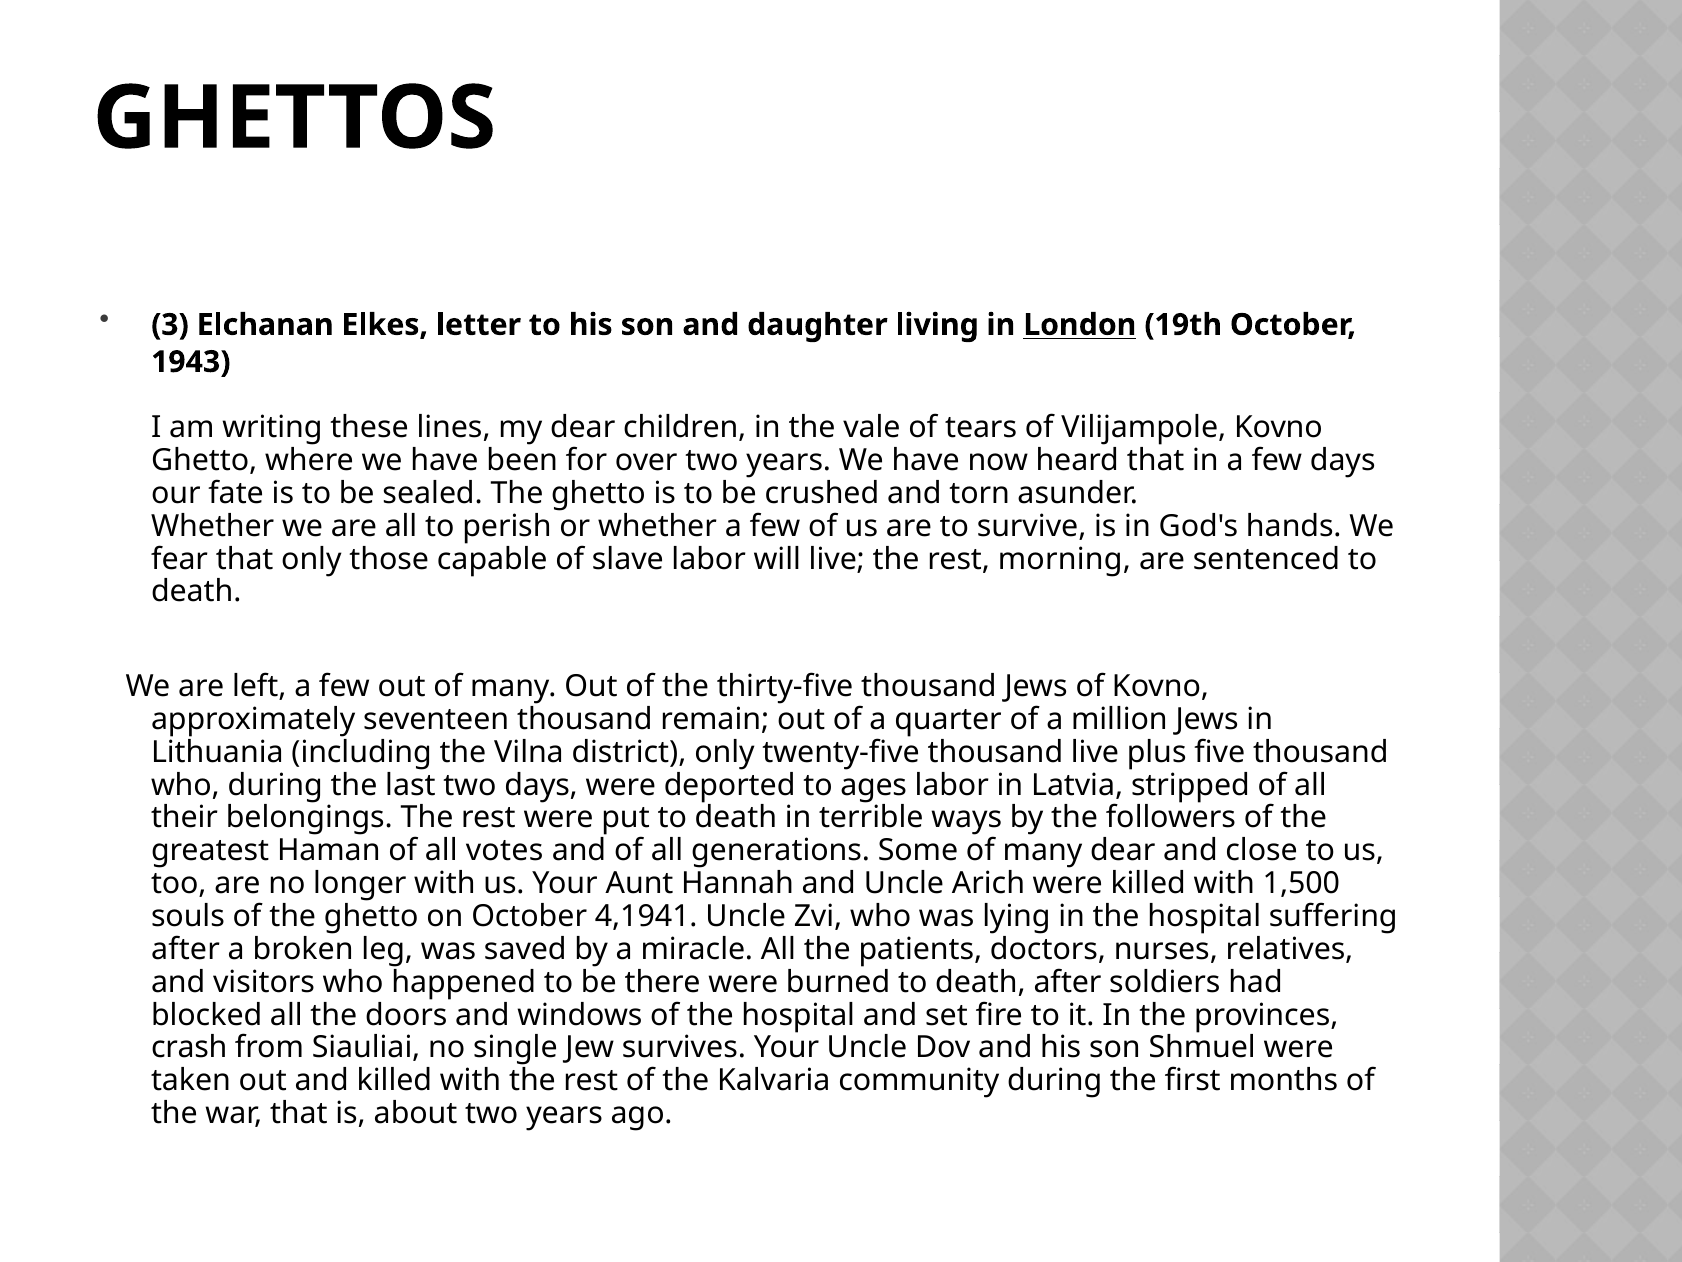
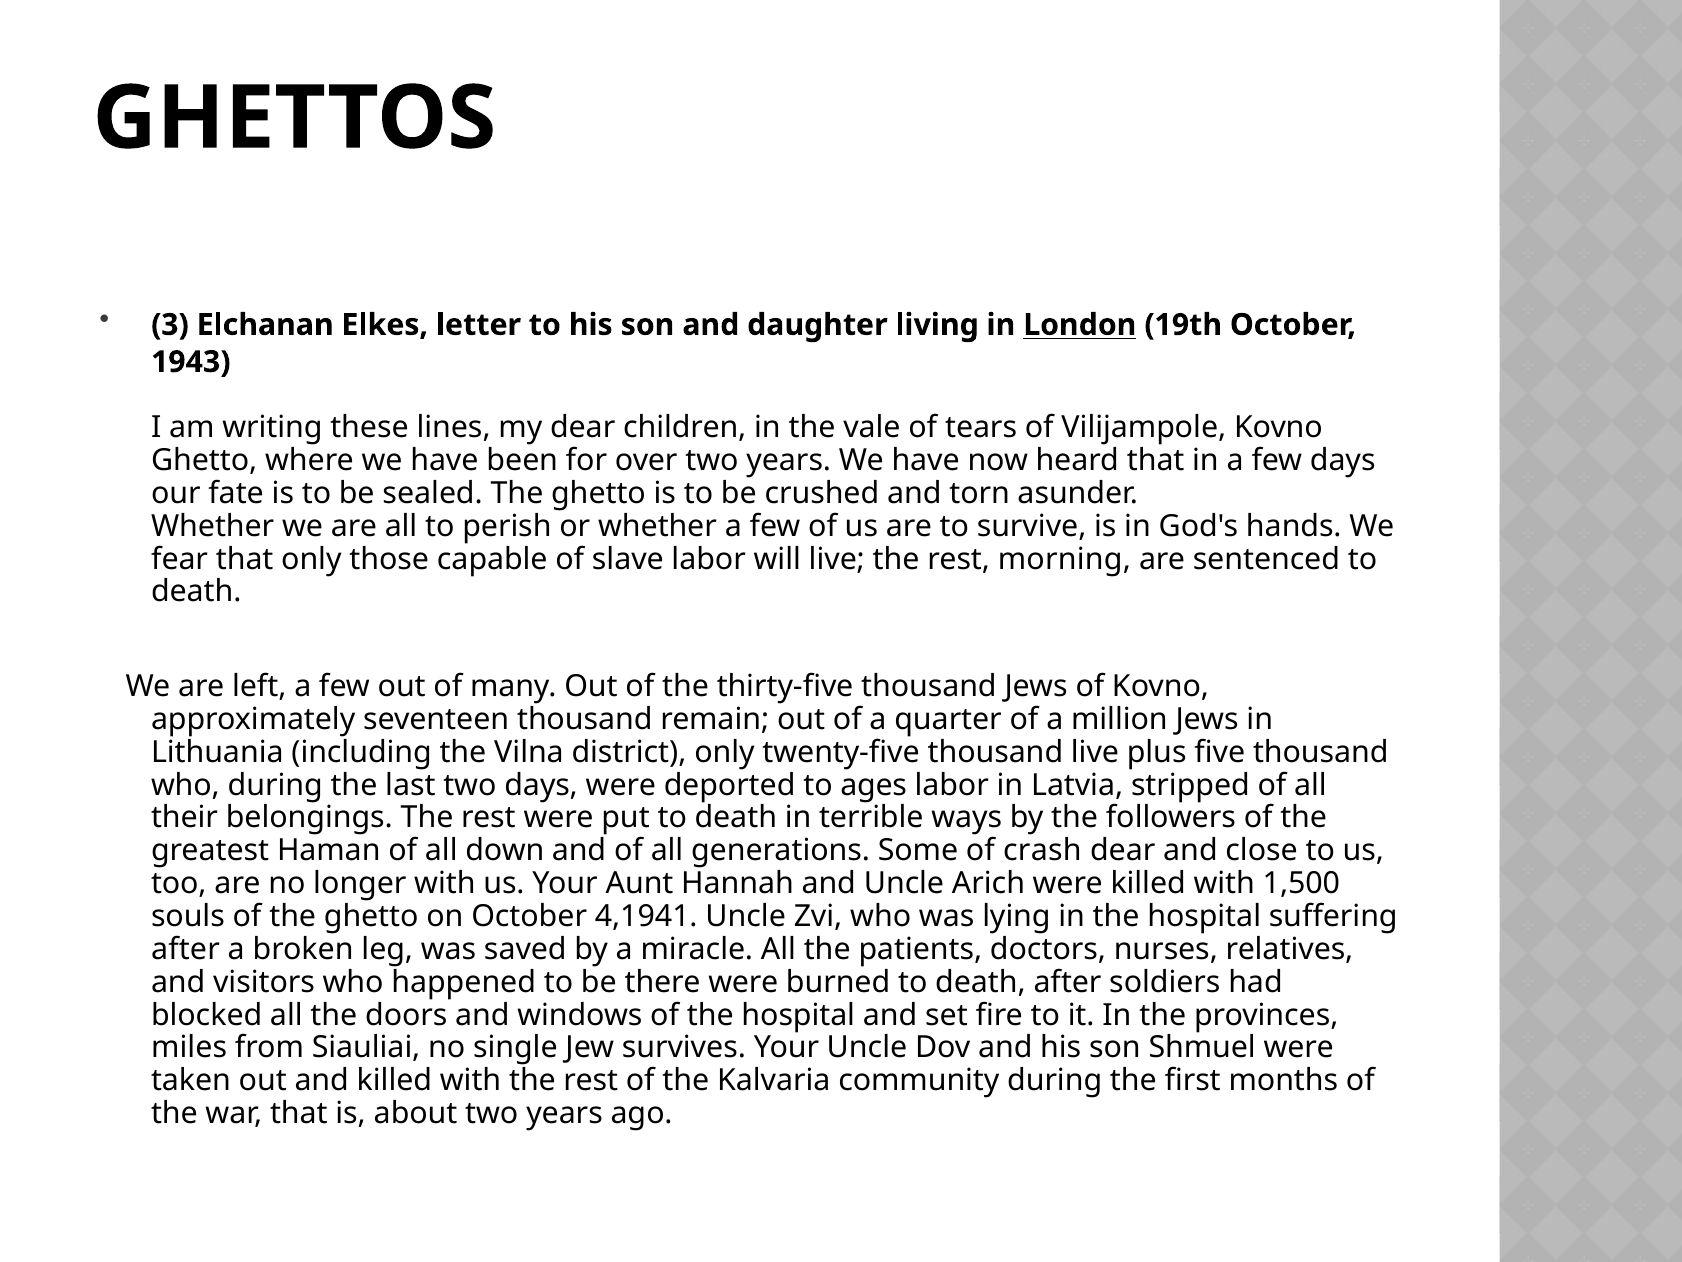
votes: votes -> down (505, 850)
Some of many: many -> crash (1042, 850)
crash: crash -> miles (189, 1048)
